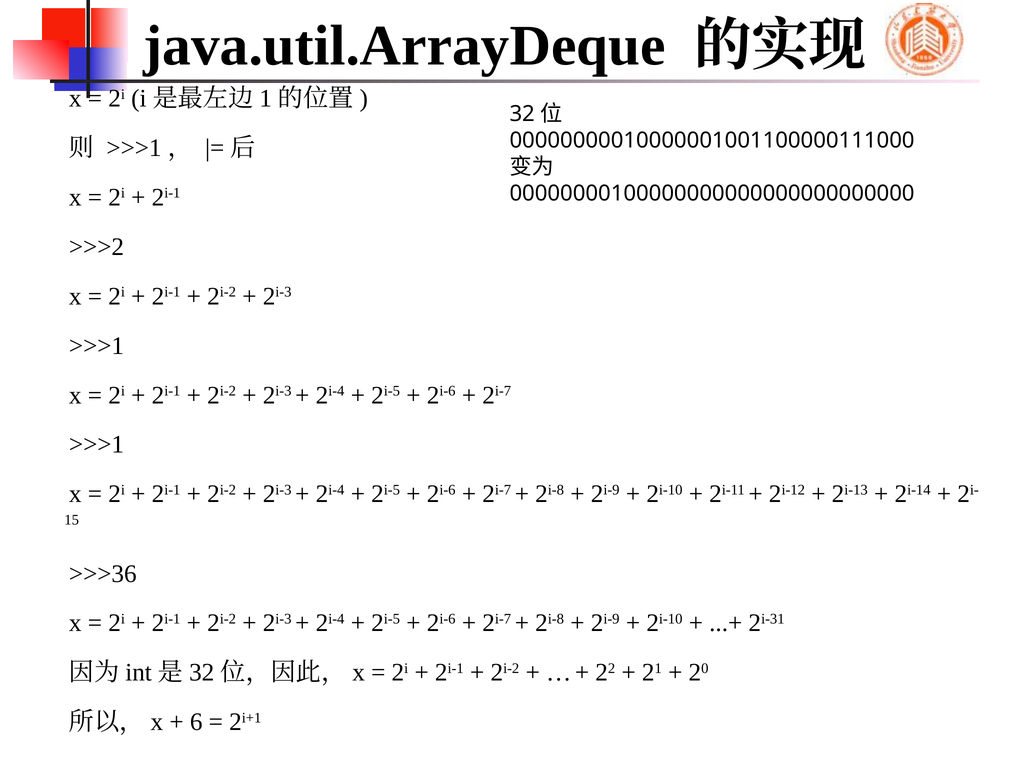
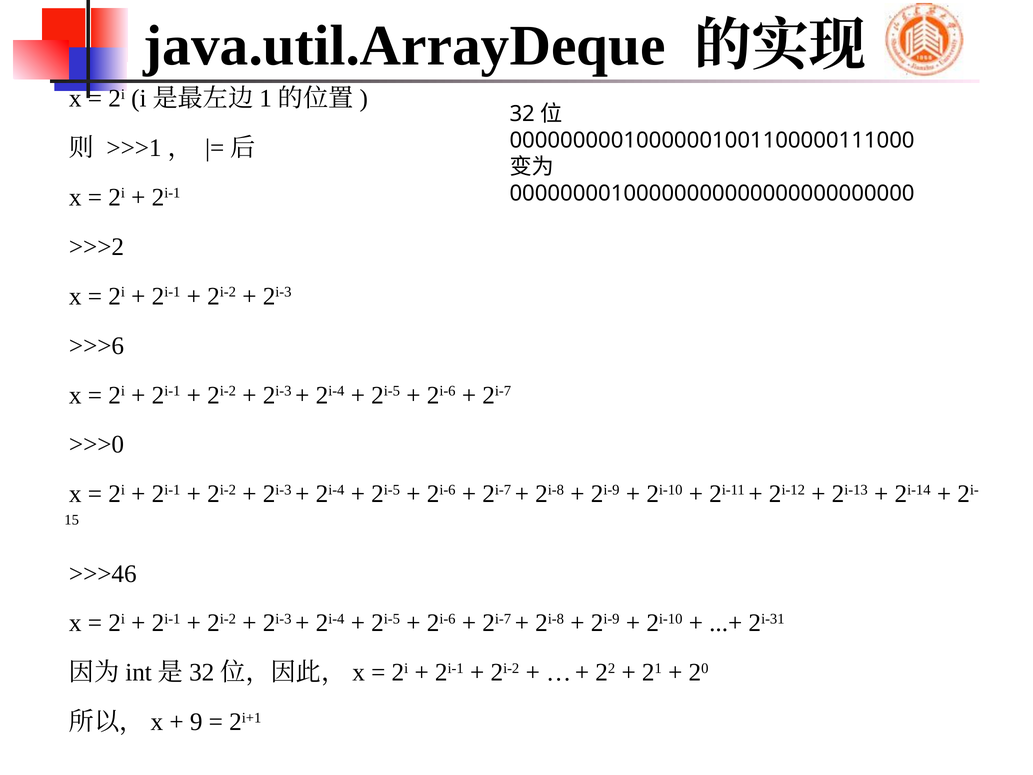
>>>1: >>>1 -> >>>6 (97, 346)
>>>1: >>>1 -> >>>0 (97, 444)
>>>36: >>>36 -> >>>46 (103, 574)
6: 6 -> 9 (196, 722)
